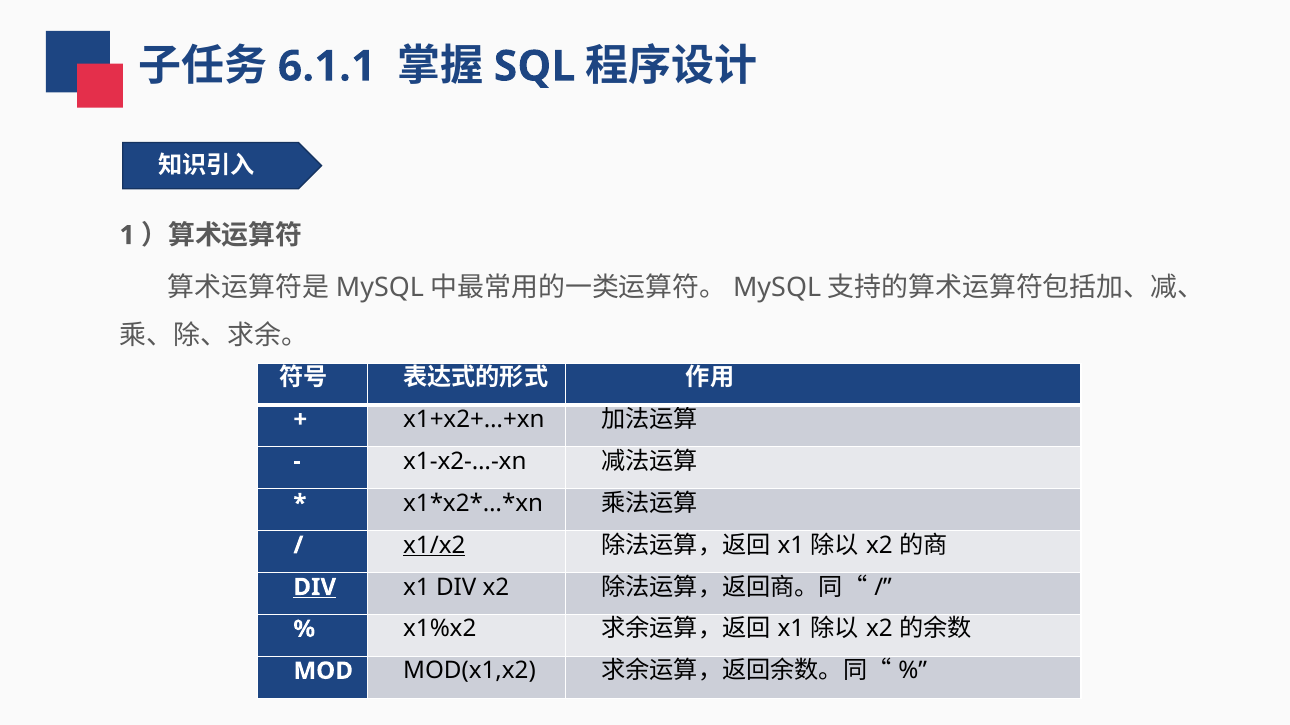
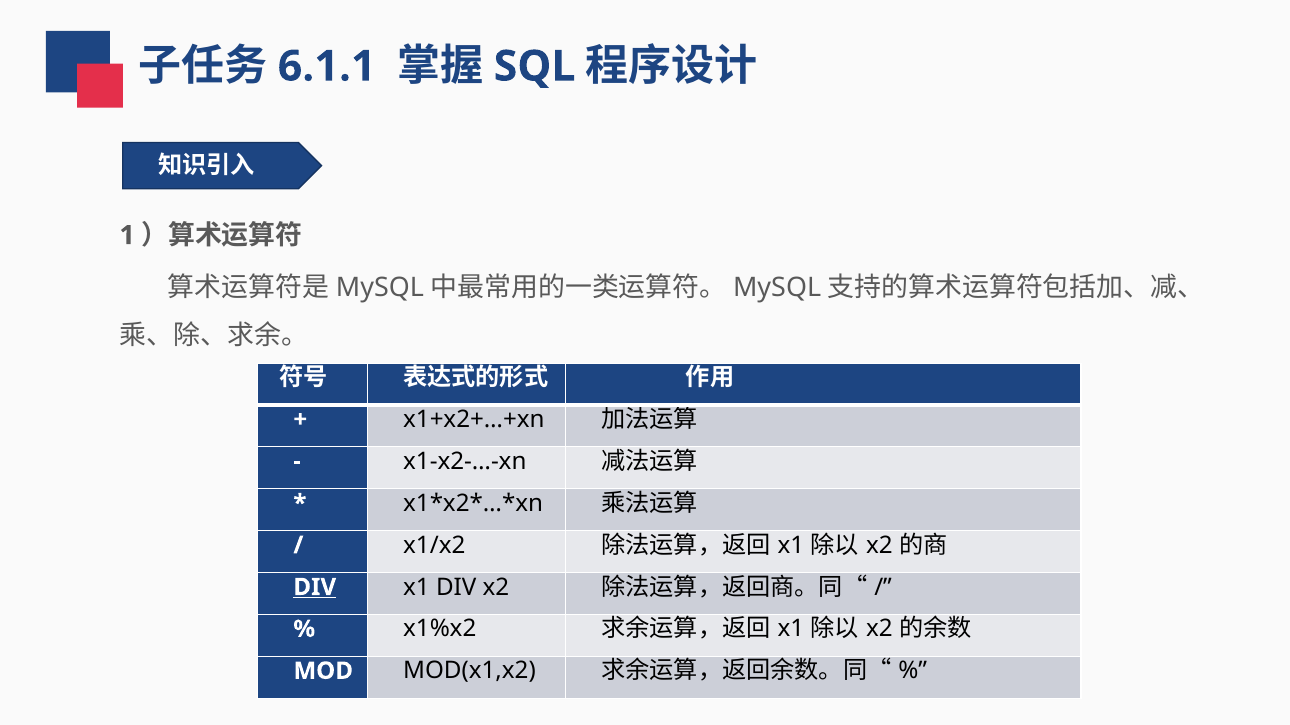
x1/x2 underline: present -> none (434, 546)
